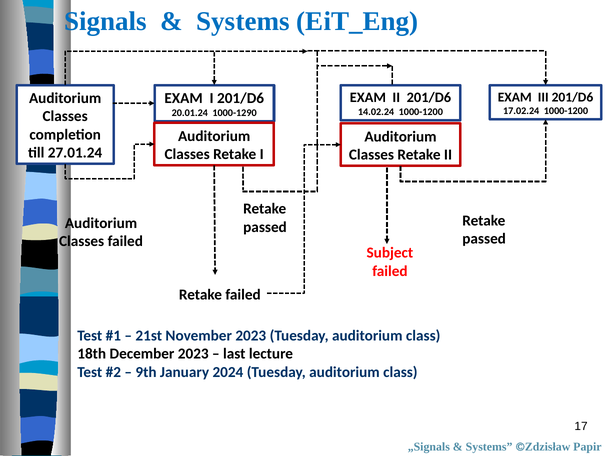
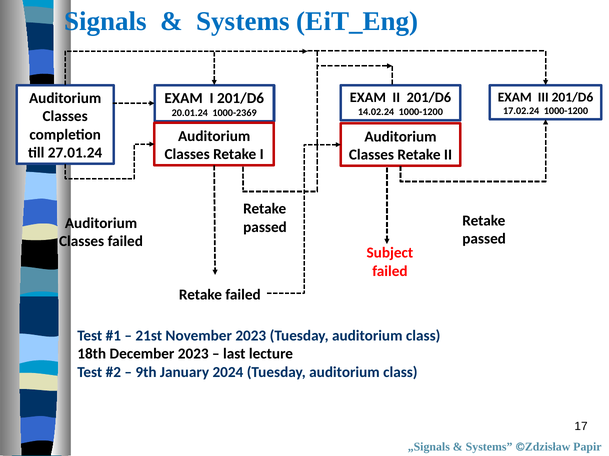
1000-1290: 1000-1290 -> 1000-2369 (235, 113)
